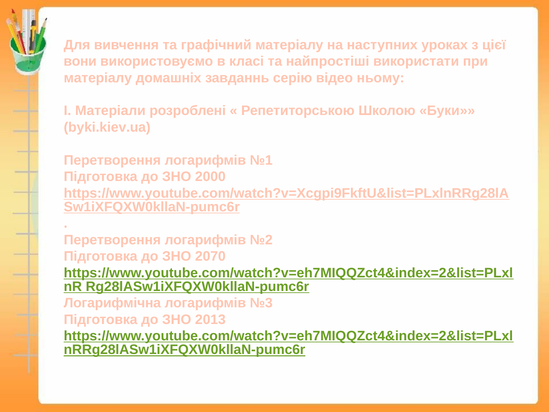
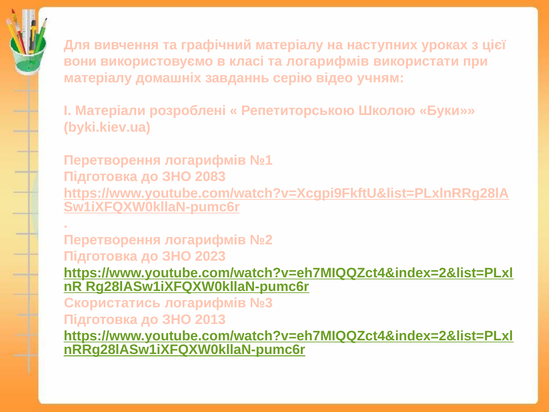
та найпростіші: найпростіші -> логарифмів (328, 61)
ньому: ньому -> учням (381, 78)
2000: 2000 -> 2083 (210, 177)
2070: 2070 -> 2023 (210, 256)
Логарифмічна: Логарифмічна -> Скористатись (112, 303)
